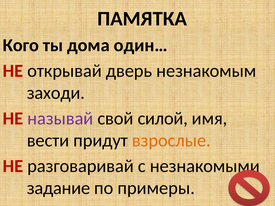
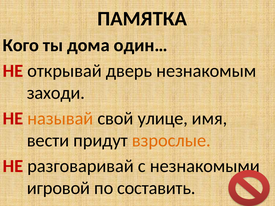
называй colour: purple -> orange (60, 119)
силой: силой -> улице (163, 119)
задание: задание -> игровой (58, 188)
примеры: примеры -> составить (156, 188)
